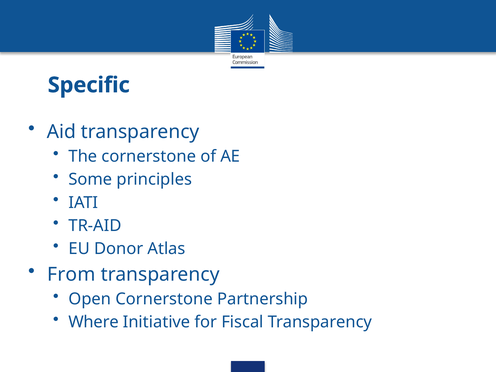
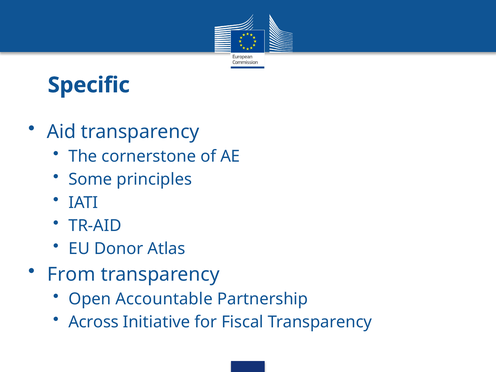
Open Cornerstone: Cornerstone -> Accountable (164, 299)
Where: Where -> Across (94, 322)
